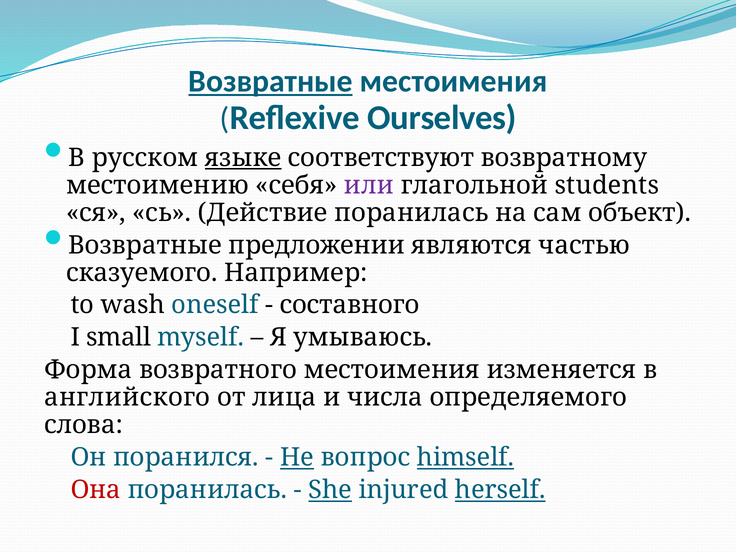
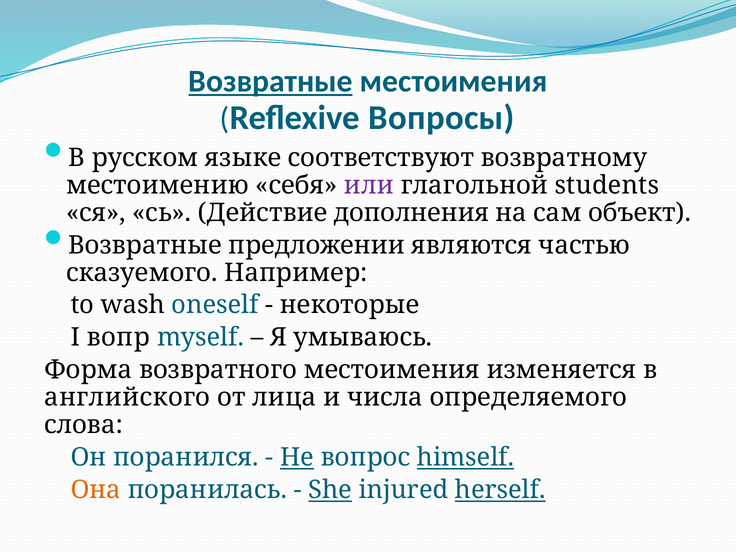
Ourselves: Ourselves -> Вопросы (442, 118)
языке underline: present -> none (243, 158)
Действие поранилась: поранилась -> дополнения (411, 213)
составного: составного -> некоторые (350, 305)
small: small -> вопр (118, 337)
Она colour: red -> orange (96, 490)
